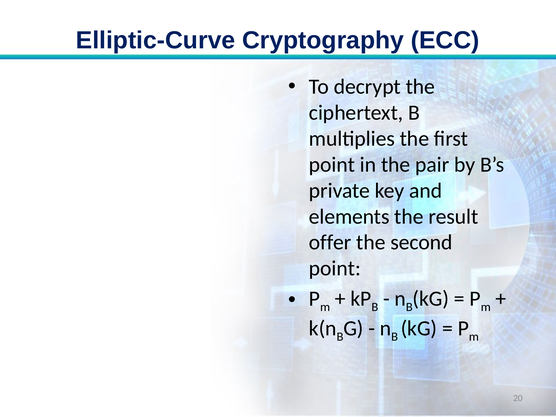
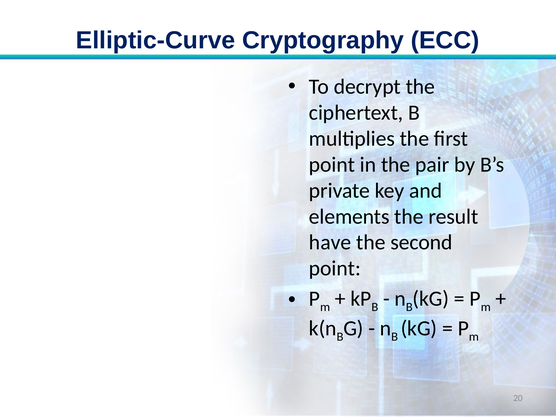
offer: offer -> have (330, 242)
